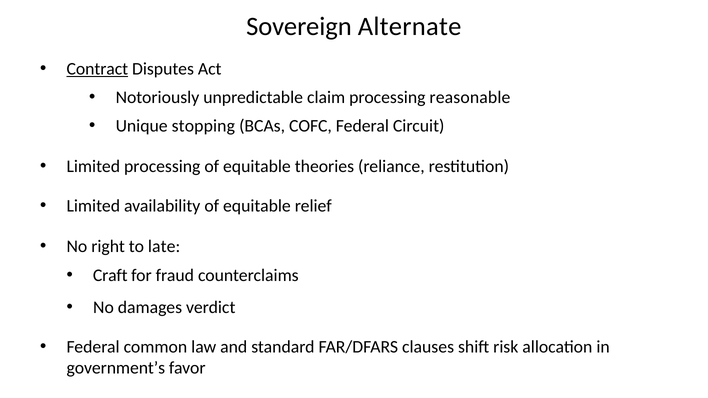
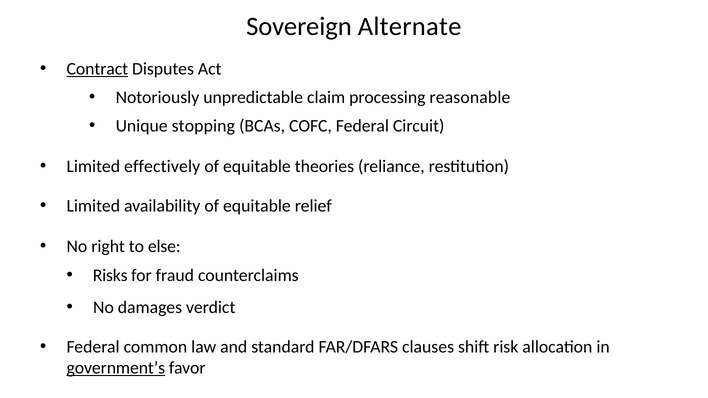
Limited processing: processing -> effectively (162, 166)
late: late -> else (164, 246)
Craft: Craft -> Risks (110, 276)
government’s underline: none -> present (116, 368)
